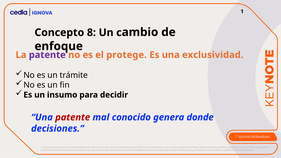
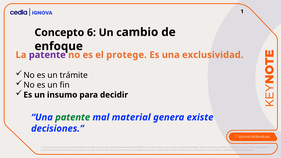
8: 8 -> 6 (91, 33)
patente colour: red -> green (73, 117)
conocido: conocido -> material (131, 117)
donde: donde -> existe (200, 117)
